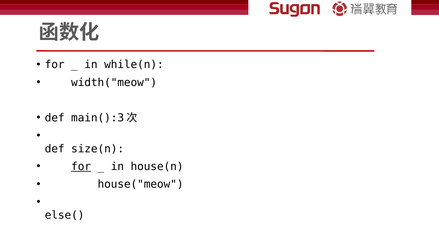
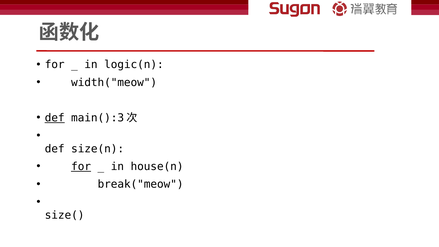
while(n: while(n -> logic(n (134, 65)
def underline: none -> present (55, 118)
house("meow: house("meow -> break("meow (141, 184)
else(: else( -> size( (65, 215)
